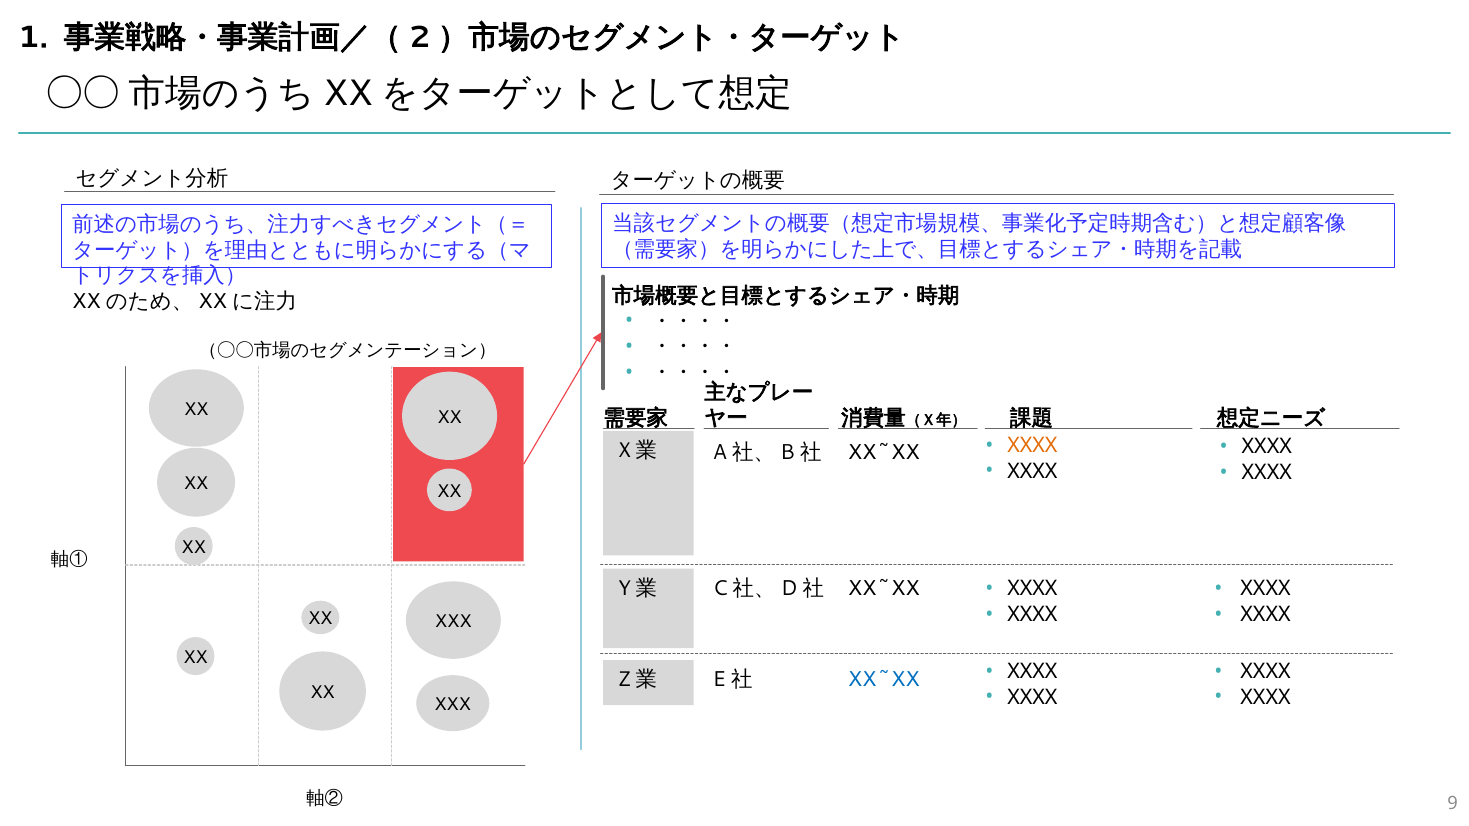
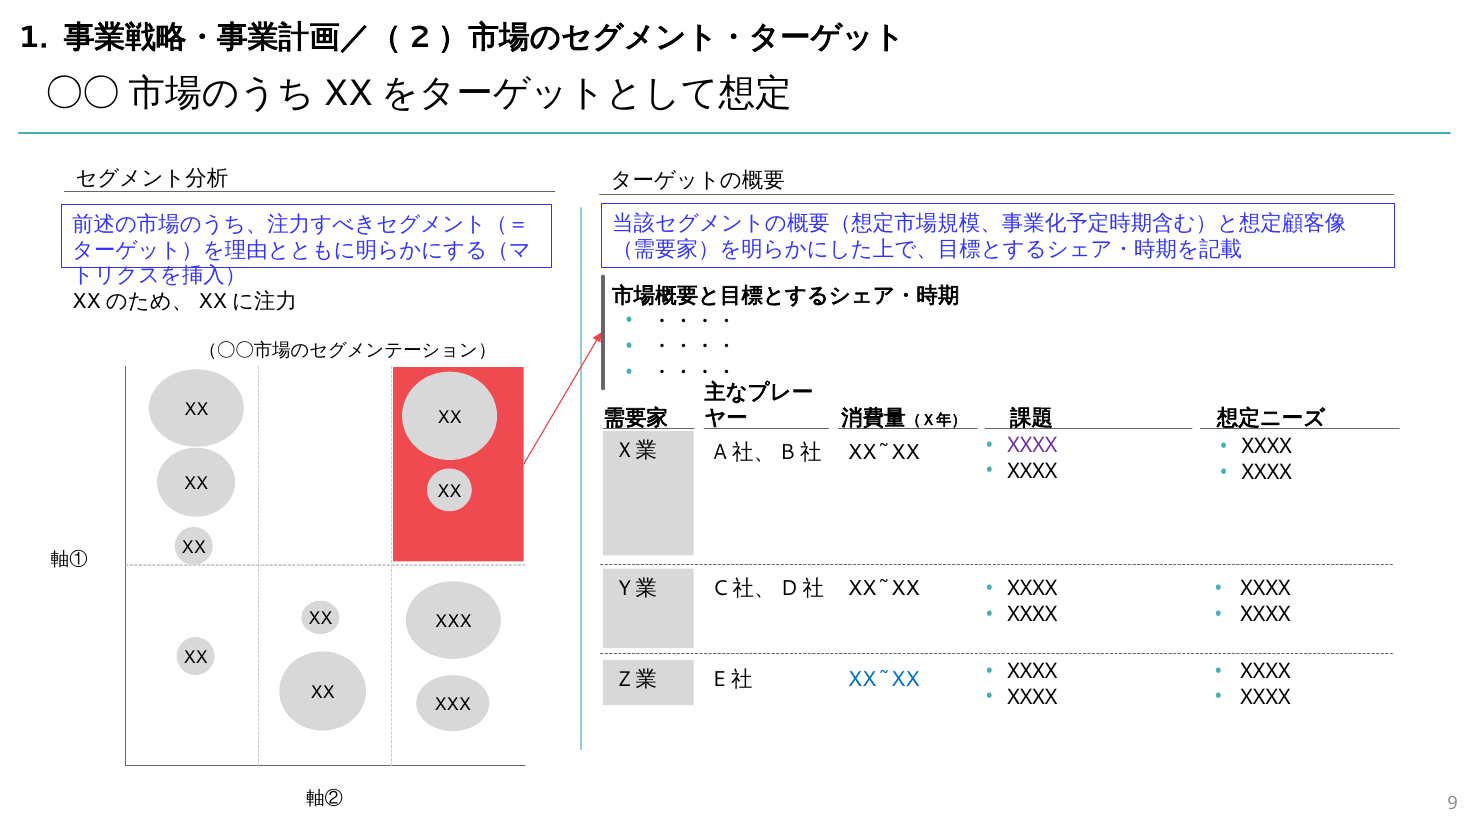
XXXX colour: orange -> purple (1032, 445)
